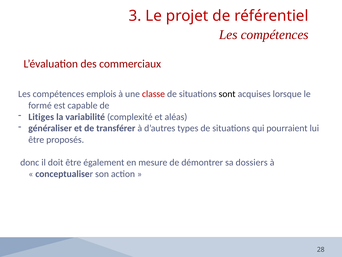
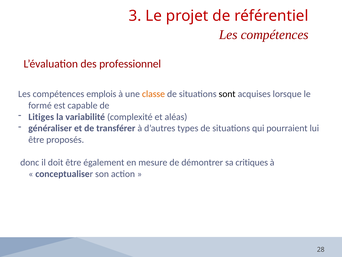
commerciaux: commerciaux -> professionnel (130, 64)
classe colour: red -> orange (153, 94)
dossiers: dossiers -> critiques (252, 162)
